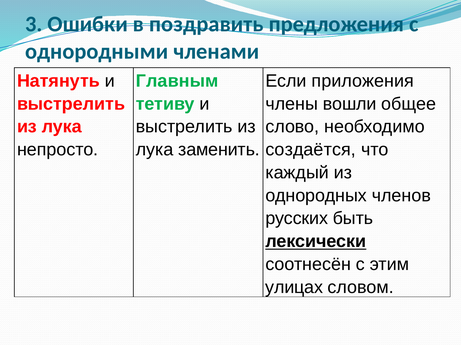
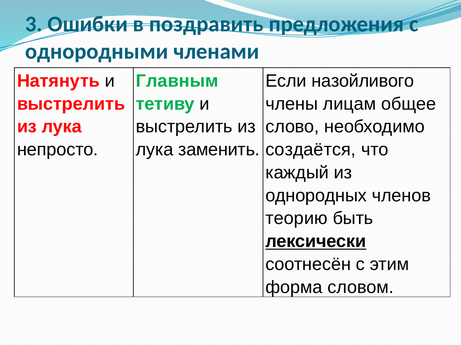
приложения: приложения -> назойливого (363, 81)
вошли: вошли -> лицам (350, 104)
русских: русских -> теорию (297, 219)
улицах: улицах -> форма (294, 288)
